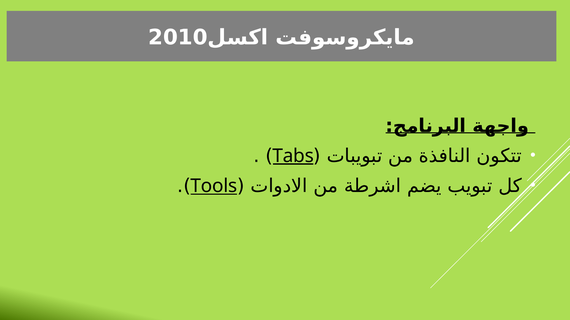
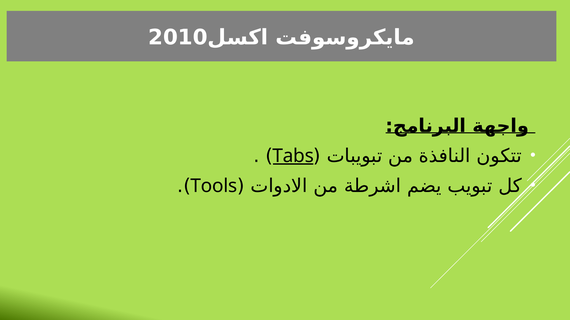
Tools underline: present -> none (214, 186)
